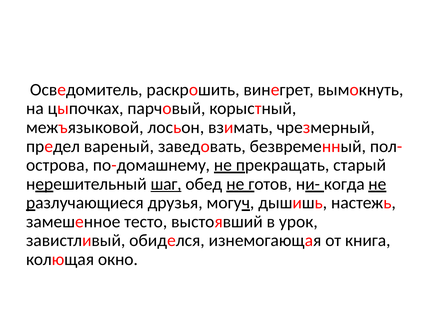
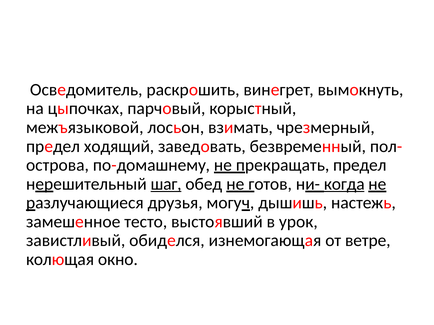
вареный: вареный -> ходящий (119, 146)
прекращать старый: старый -> предел (360, 165)
когда underline: none -> present (344, 184)
книга: книга -> ветре (368, 241)
